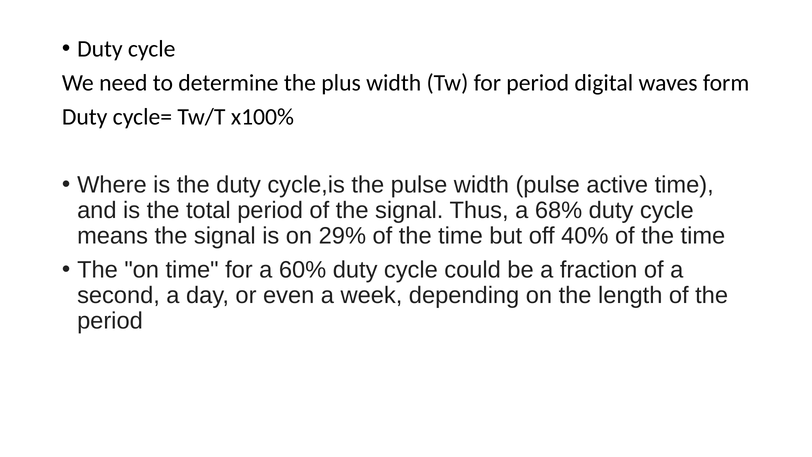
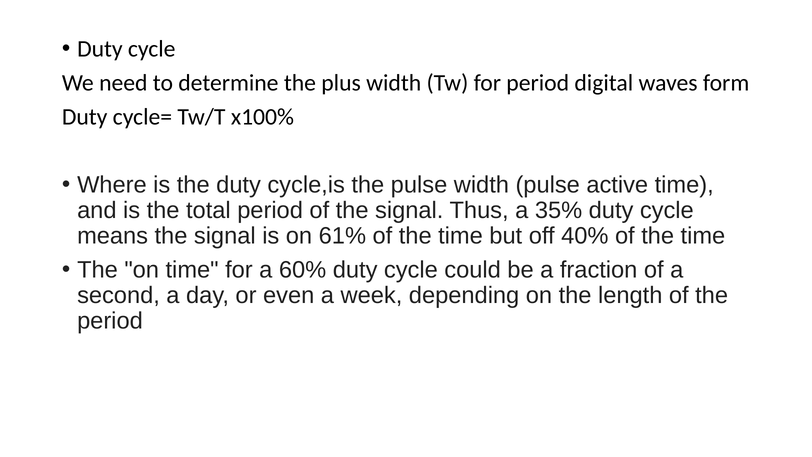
68%: 68% -> 35% (559, 210)
29%: 29% -> 61% (342, 236)
